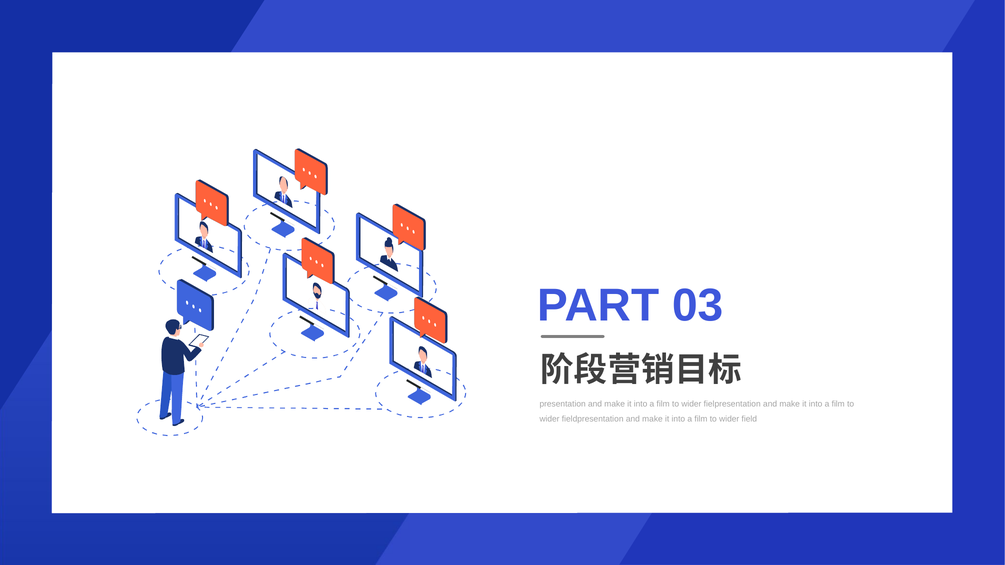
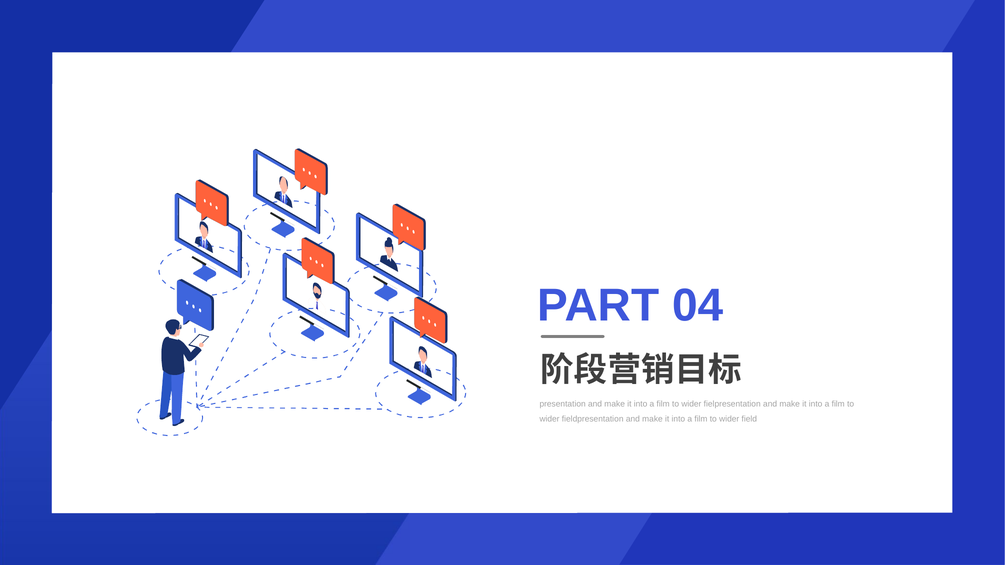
03: 03 -> 04 (698, 306)
